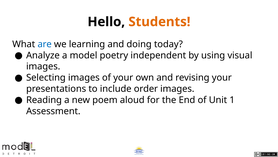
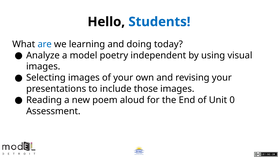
Students colour: orange -> blue (159, 22)
order: order -> those (146, 89)
1: 1 -> 0 (232, 100)
